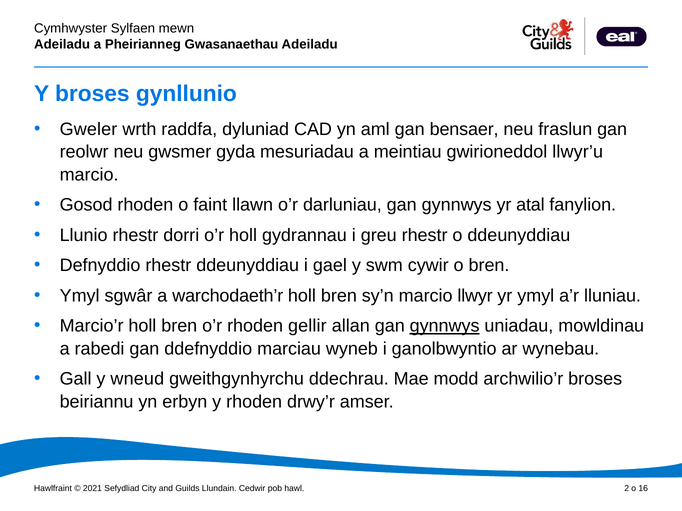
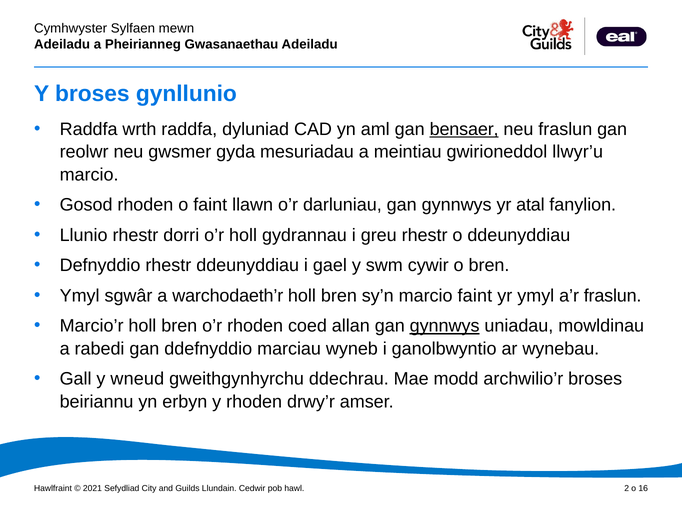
Gweler: Gweler -> Raddfa (89, 129)
bensaer underline: none -> present (464, 129)
marcio llwyr: llwyr -> faint (475, 296)
a’r lluniau: lluniau -> fraslun (613, 296)
gellir: gellir -> coed (307, 326)
